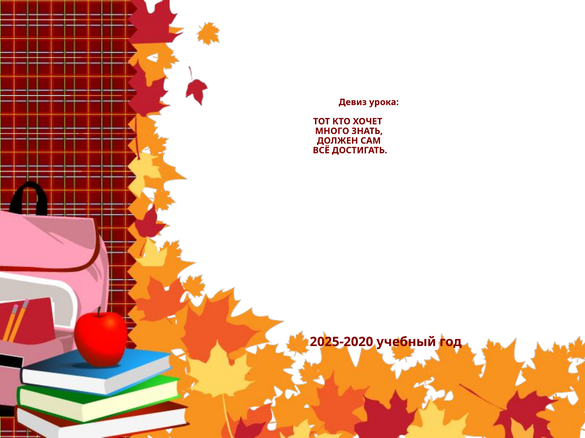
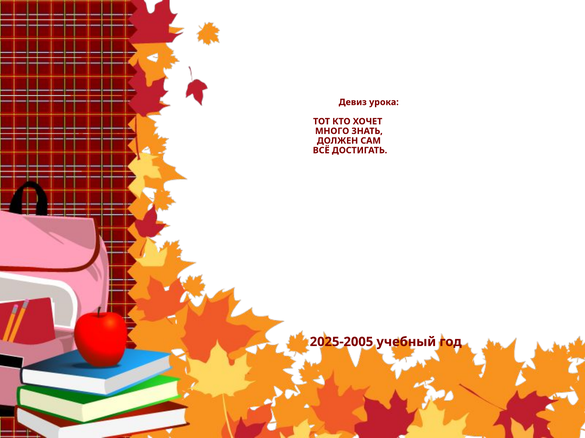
2025-2020: 2025-2020 -> 2025-2005 (341, 342)
